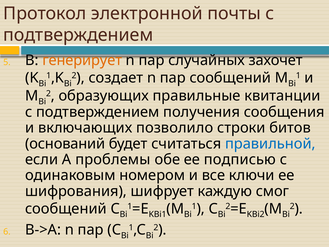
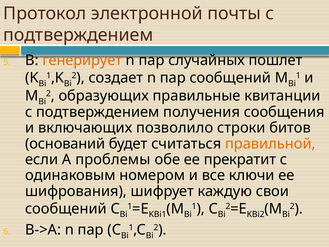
захочет: захочет -> пошлет (276, 60)
правильной colour: blue -> orange (270, 144)
подписью: подписью -> прекратит (240, 159)
смог: смог -> свои (272, 191)
